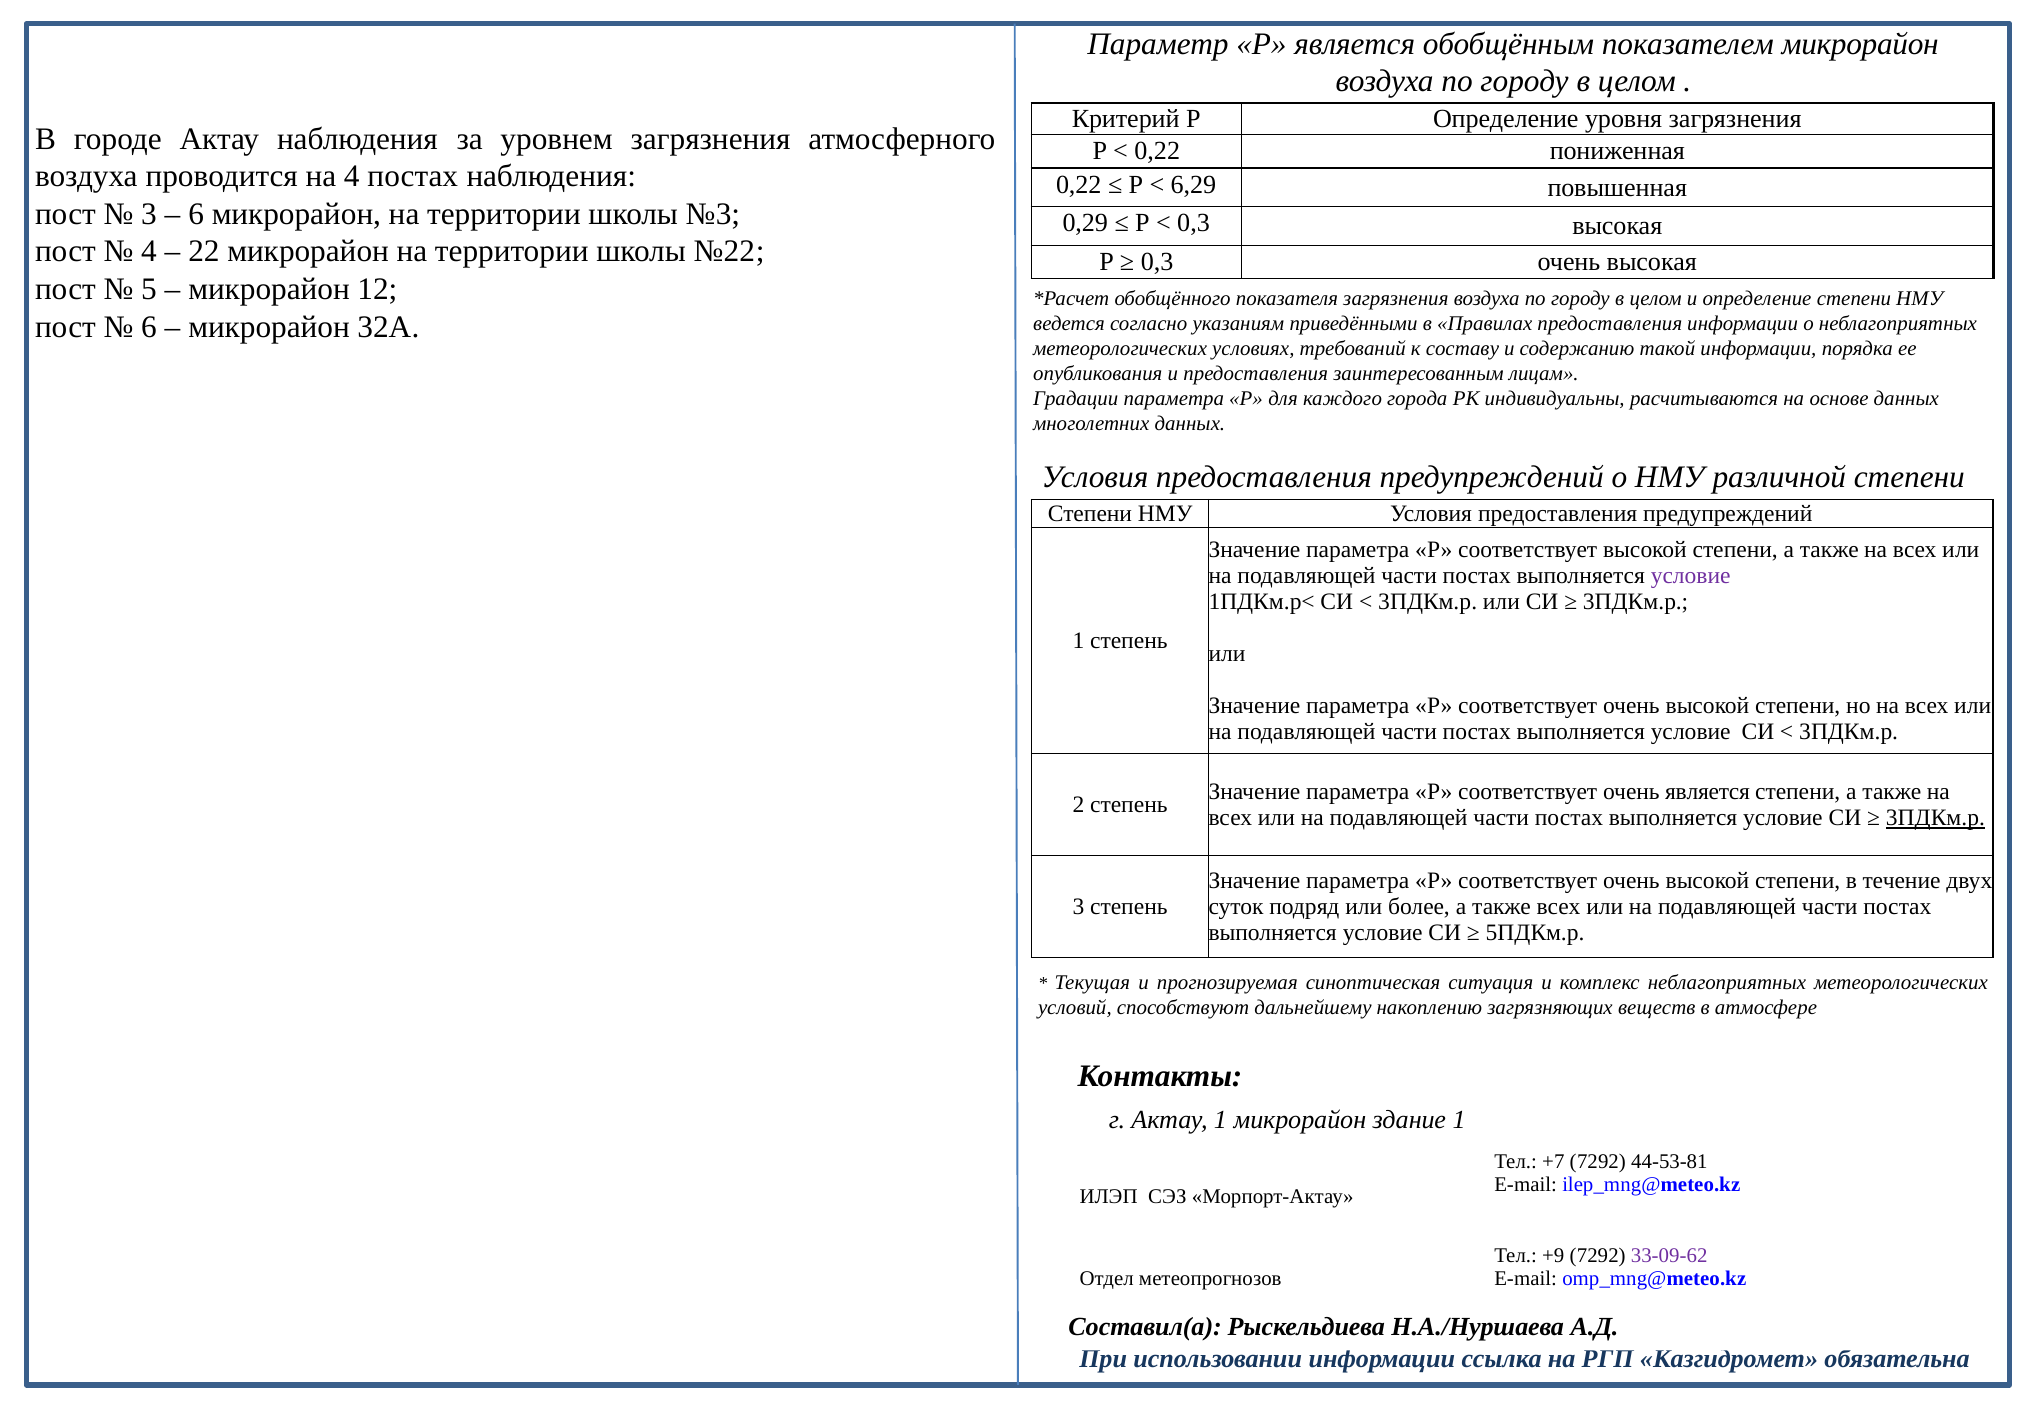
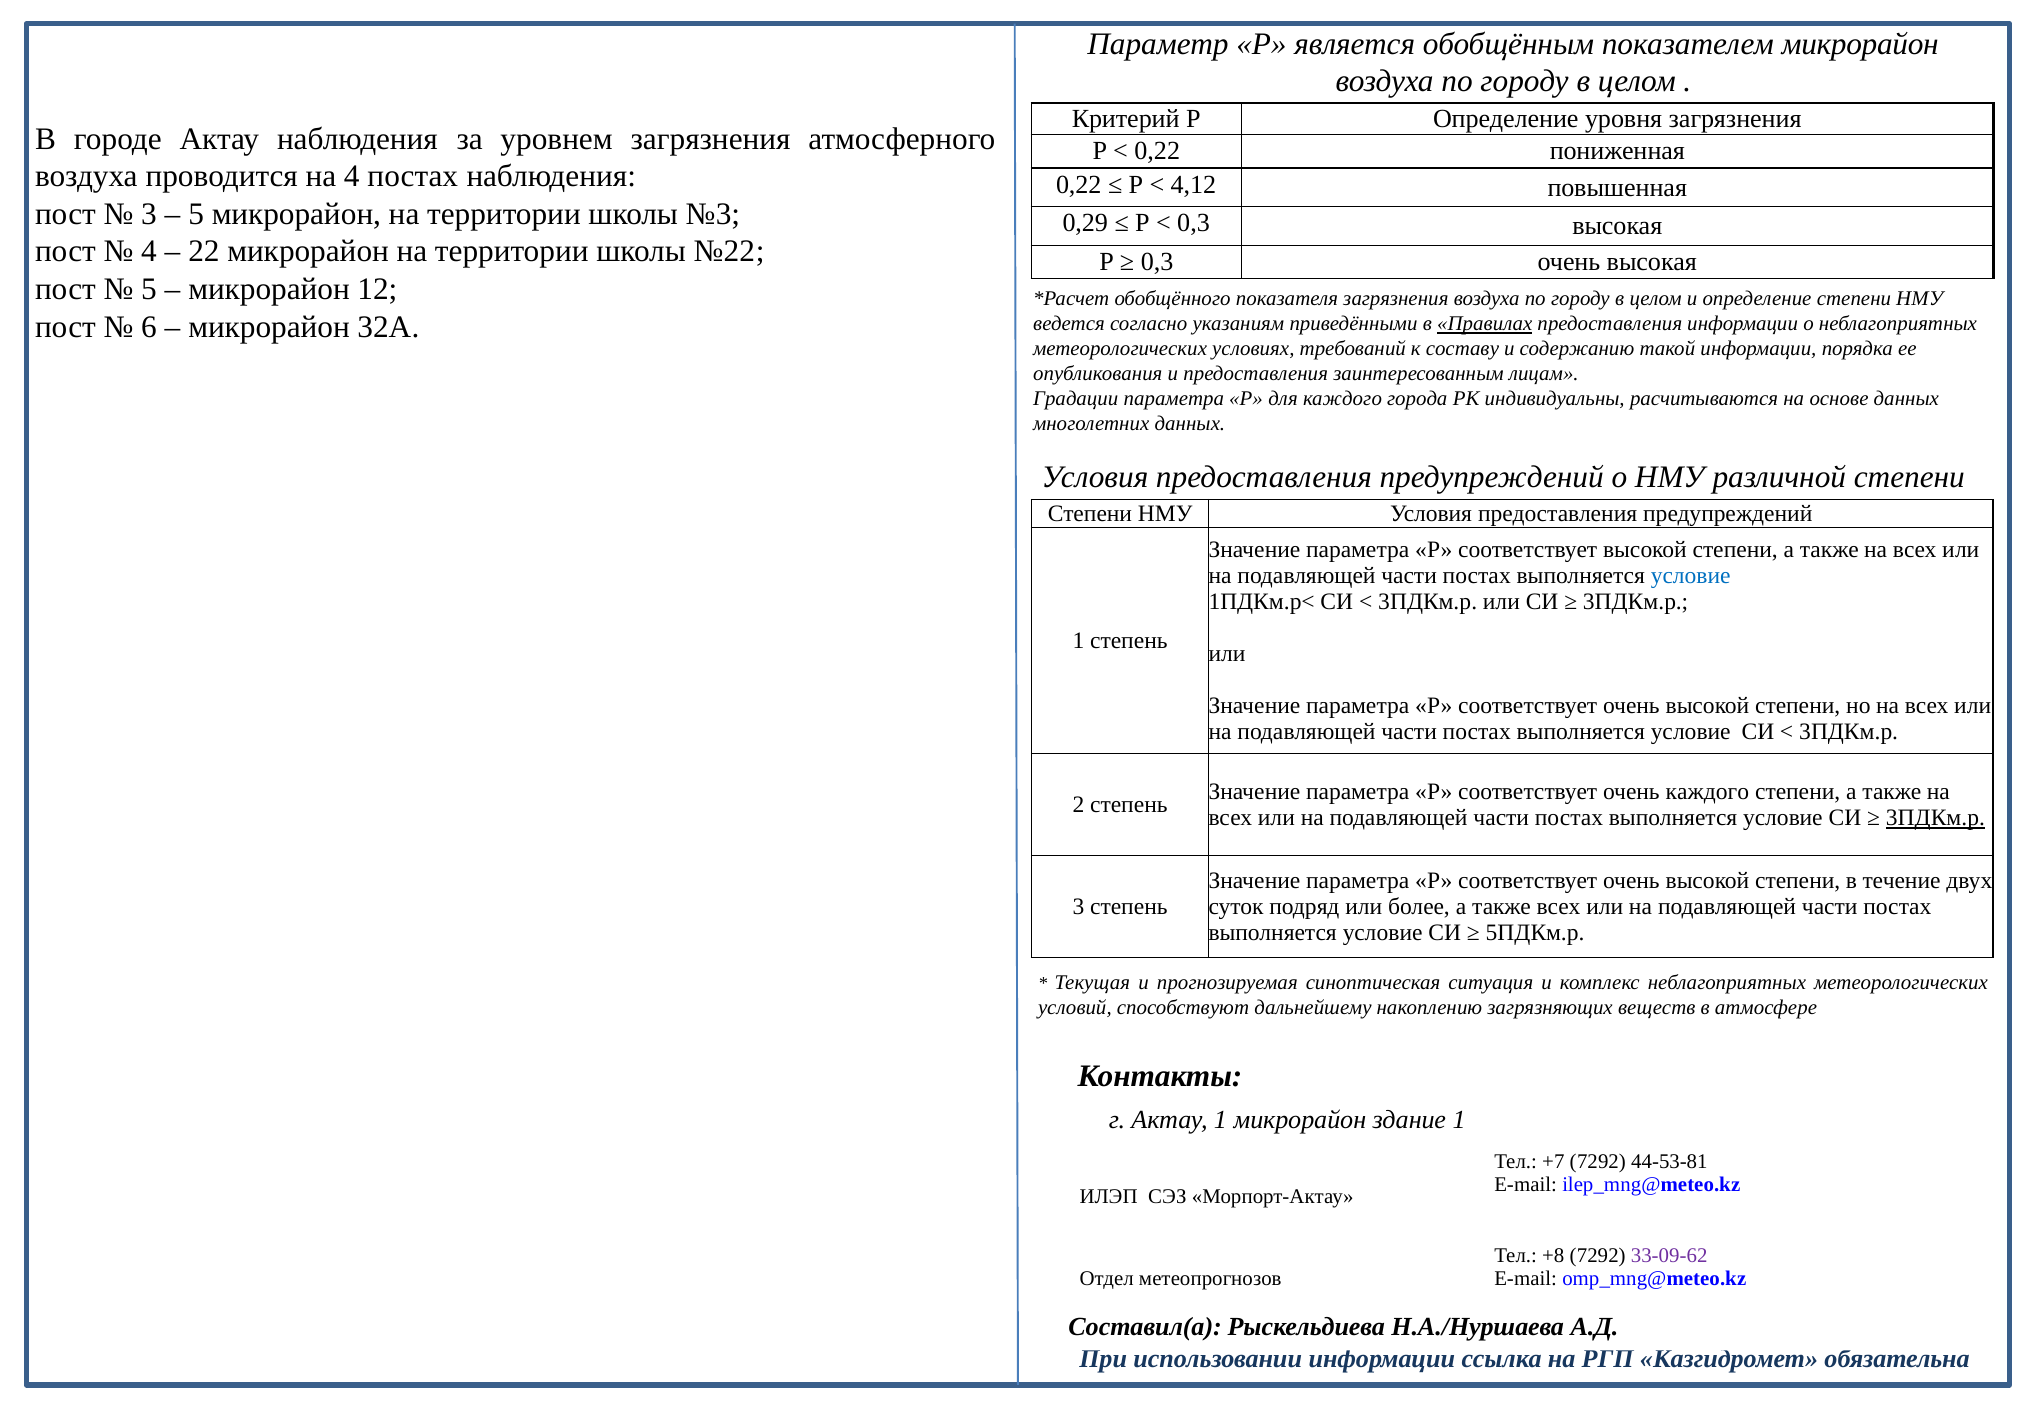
6,29: 6,29 -> 4,12 (1193, 185)
6: 6 -> 5 (196, 214)
Правилах underline: none -> present (1485, 324)
условие colour: purple -> blue (1691, 576)
очень является: является -> каждого (1707, 792)
+9: +9 -> +8 (1553, 1256)
